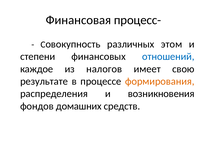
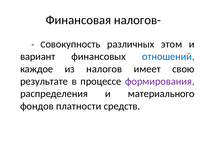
процесс-: процесс- -> налогов- (137, 20)
степени: степени -> вариант (38, 57)
формирования colour: orange -> purple (160, 81)
возникновения: возникновения -> материального (161, 94)
домашних: домашних -> платности (79, 106)
